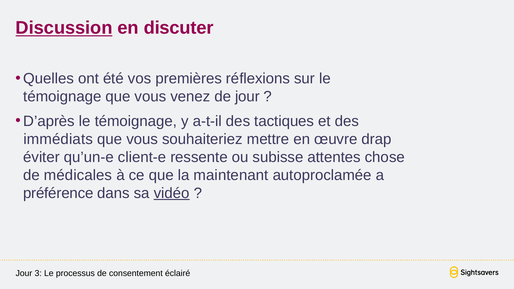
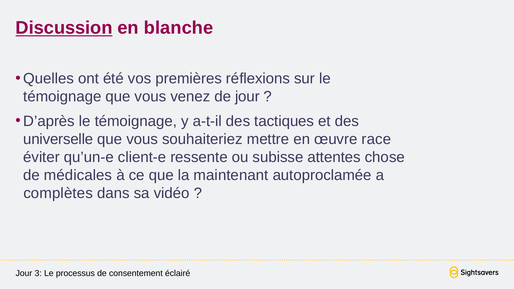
discuter: discuter -> blanche (179, 28)
immédiats: immédiats -> universelle (58, 139)
drap: drap -> race (376, 139)
préférence: préférence -> complètes (58, 193)
vidéo underline: present -> none (172, 193)
